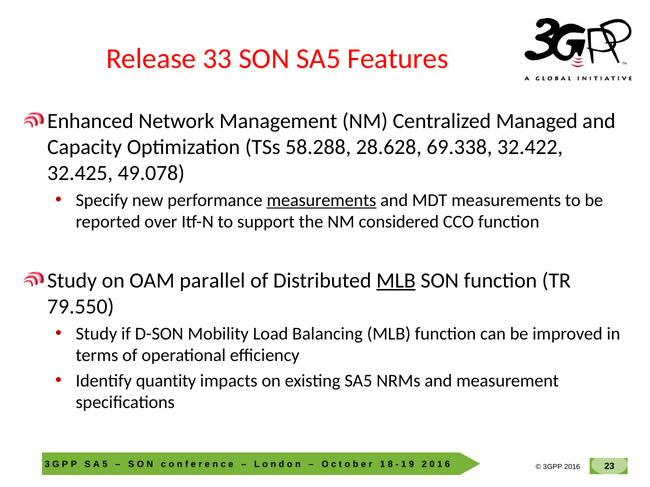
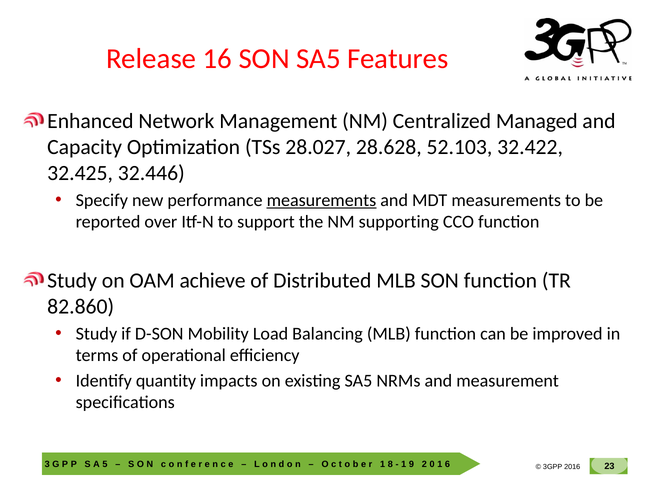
33: 33 -> 16 (217, 59)
58.288: 58.288 -> 28.027 (318, 147)
69.338: 69.338 -> 52.103 (459, 147)
49.078: 49.078 -> 32.446 (151, 173)
considered: considered -> supporting (399, 222)
parallel: parallel -> achieve (213, 281)
MLB underline: present -> none (396, 281)
79.550: 79.550 -> 82.860 (81, 307)
